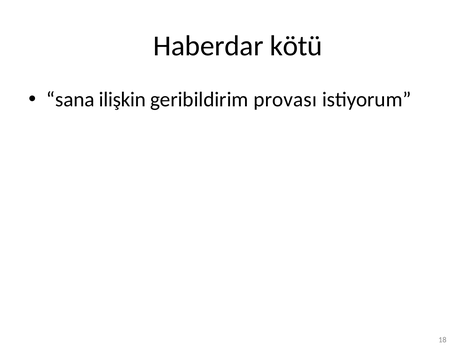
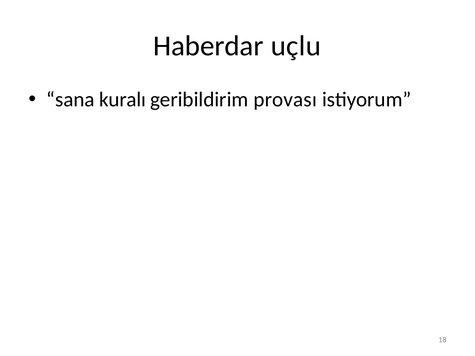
kötü: kötü -> uçlu (296, 46)
ilişkin: ilişkin -> kuralı (122, 100)
